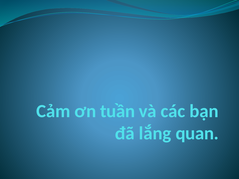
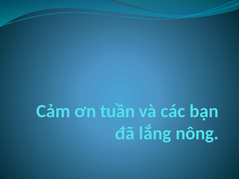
quan: quan -> nông (197, 134)
